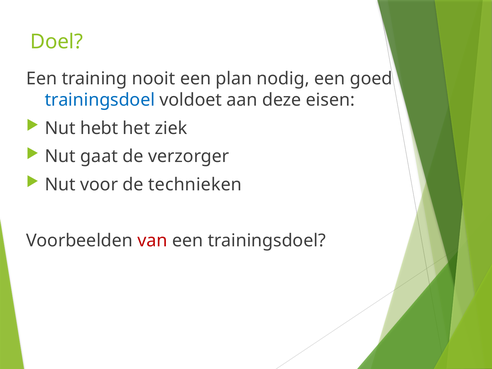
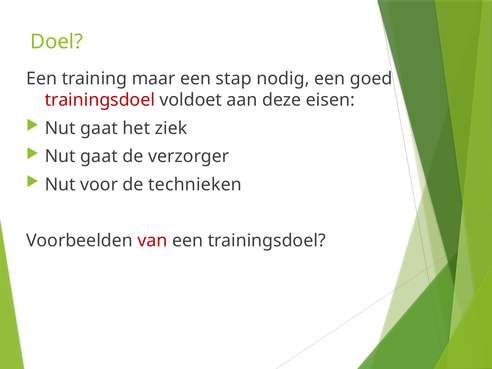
nooit: nooit -> maar (154, 79)
plan: plan -> stap (234, 79)
trainingsdoel colour: blue -> red (100, 100)
hebt: hebt -> gaat (99, 128)
